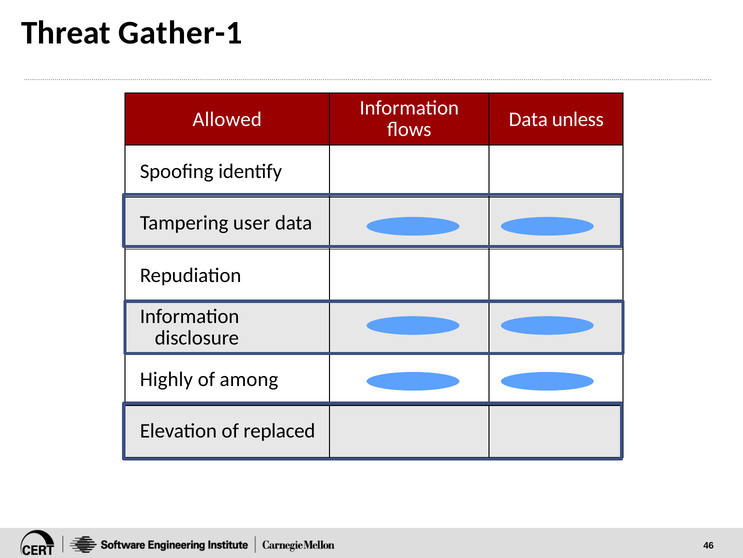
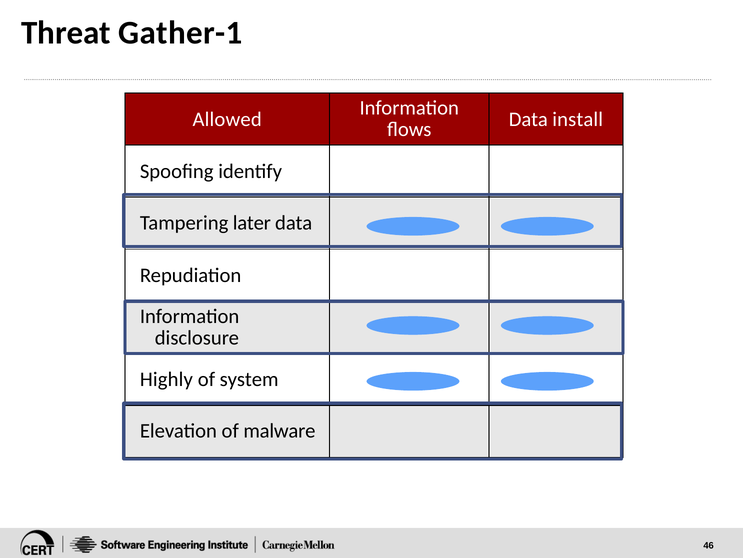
unless: unless -> install (578, 119)
user: user -> later (252, 223)
among: among -> system (249, 379)
replaced: replaced -> malware (279, 431)
